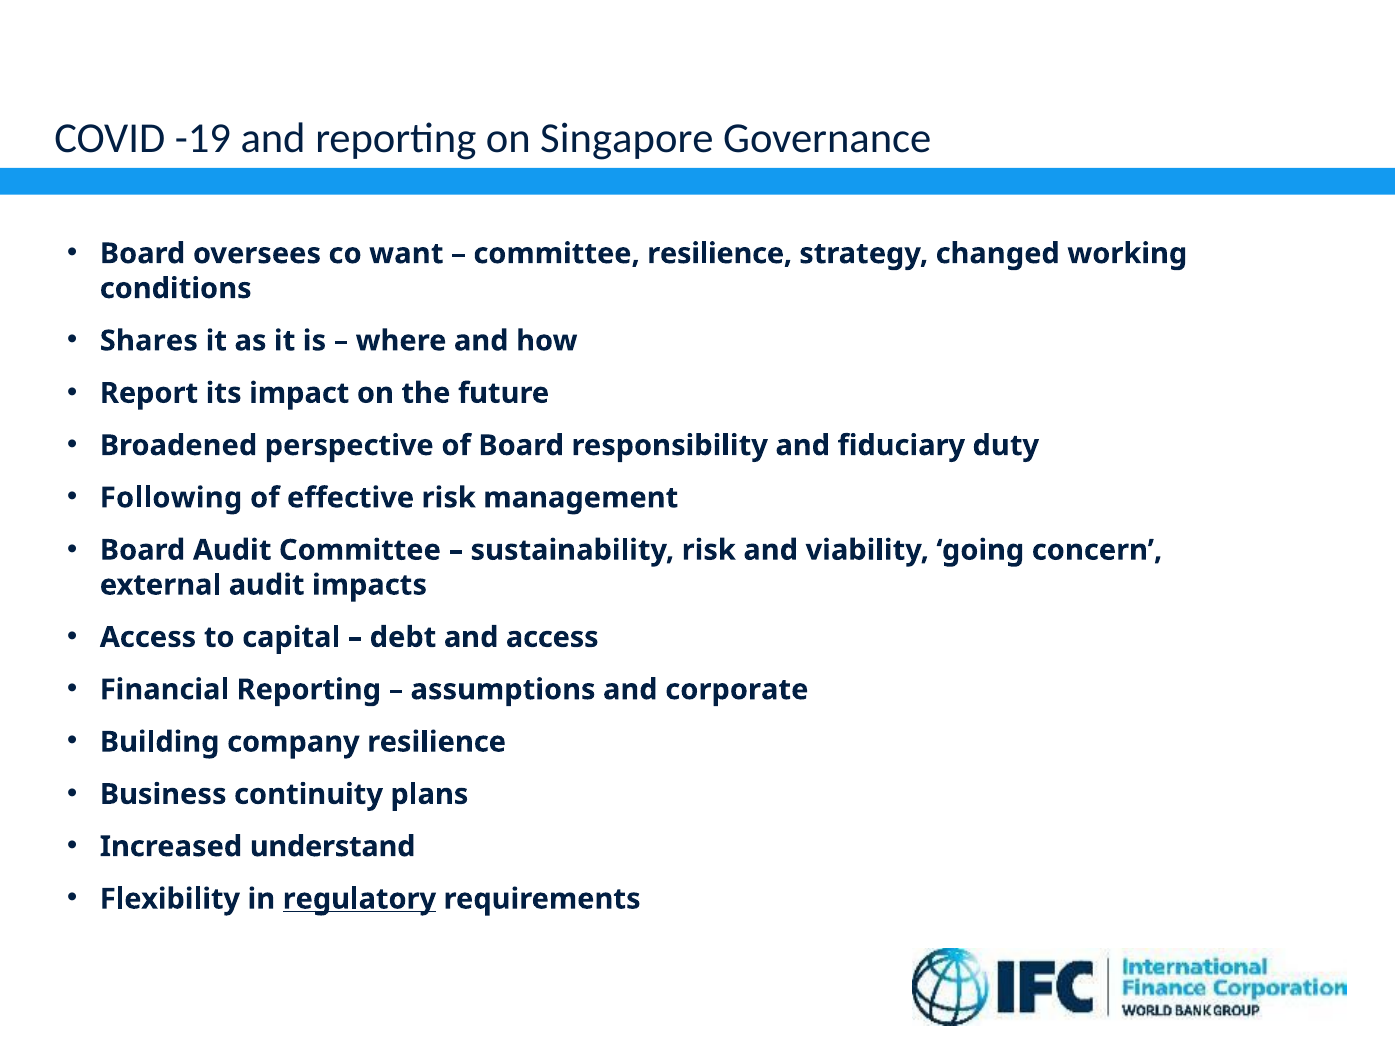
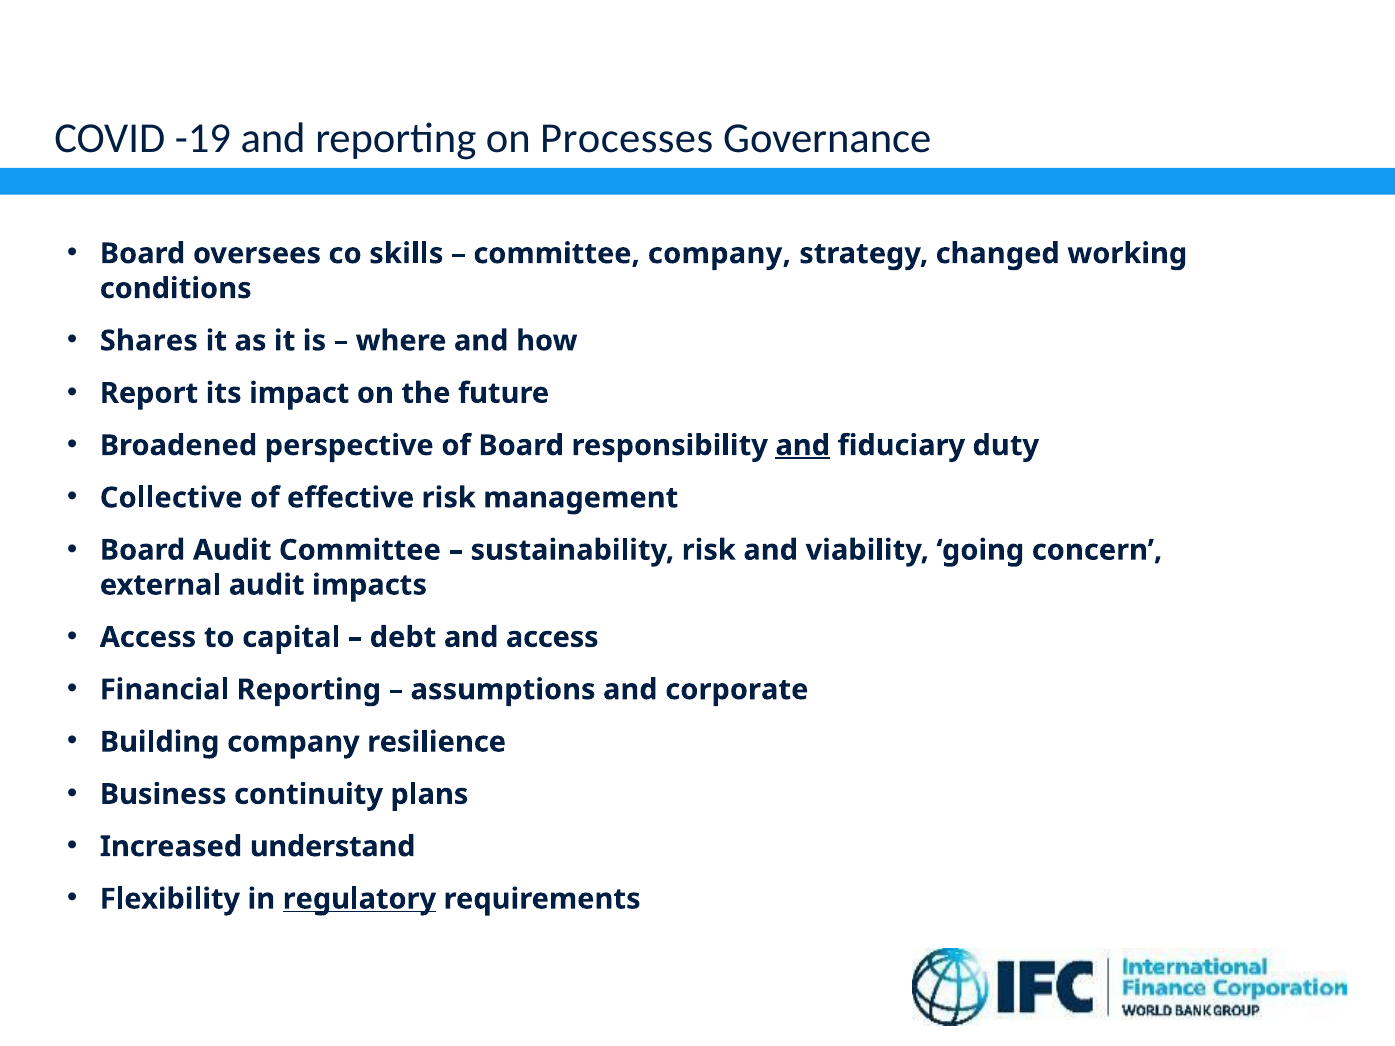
Singapore: Singapore -> Processes (627, 139)
want: want -> skills (406, 254)
committee resilience: resilience -> company (719, 254)
and underline: none -> present (803, 446)
Following: Following -> Collective (171, 498)
